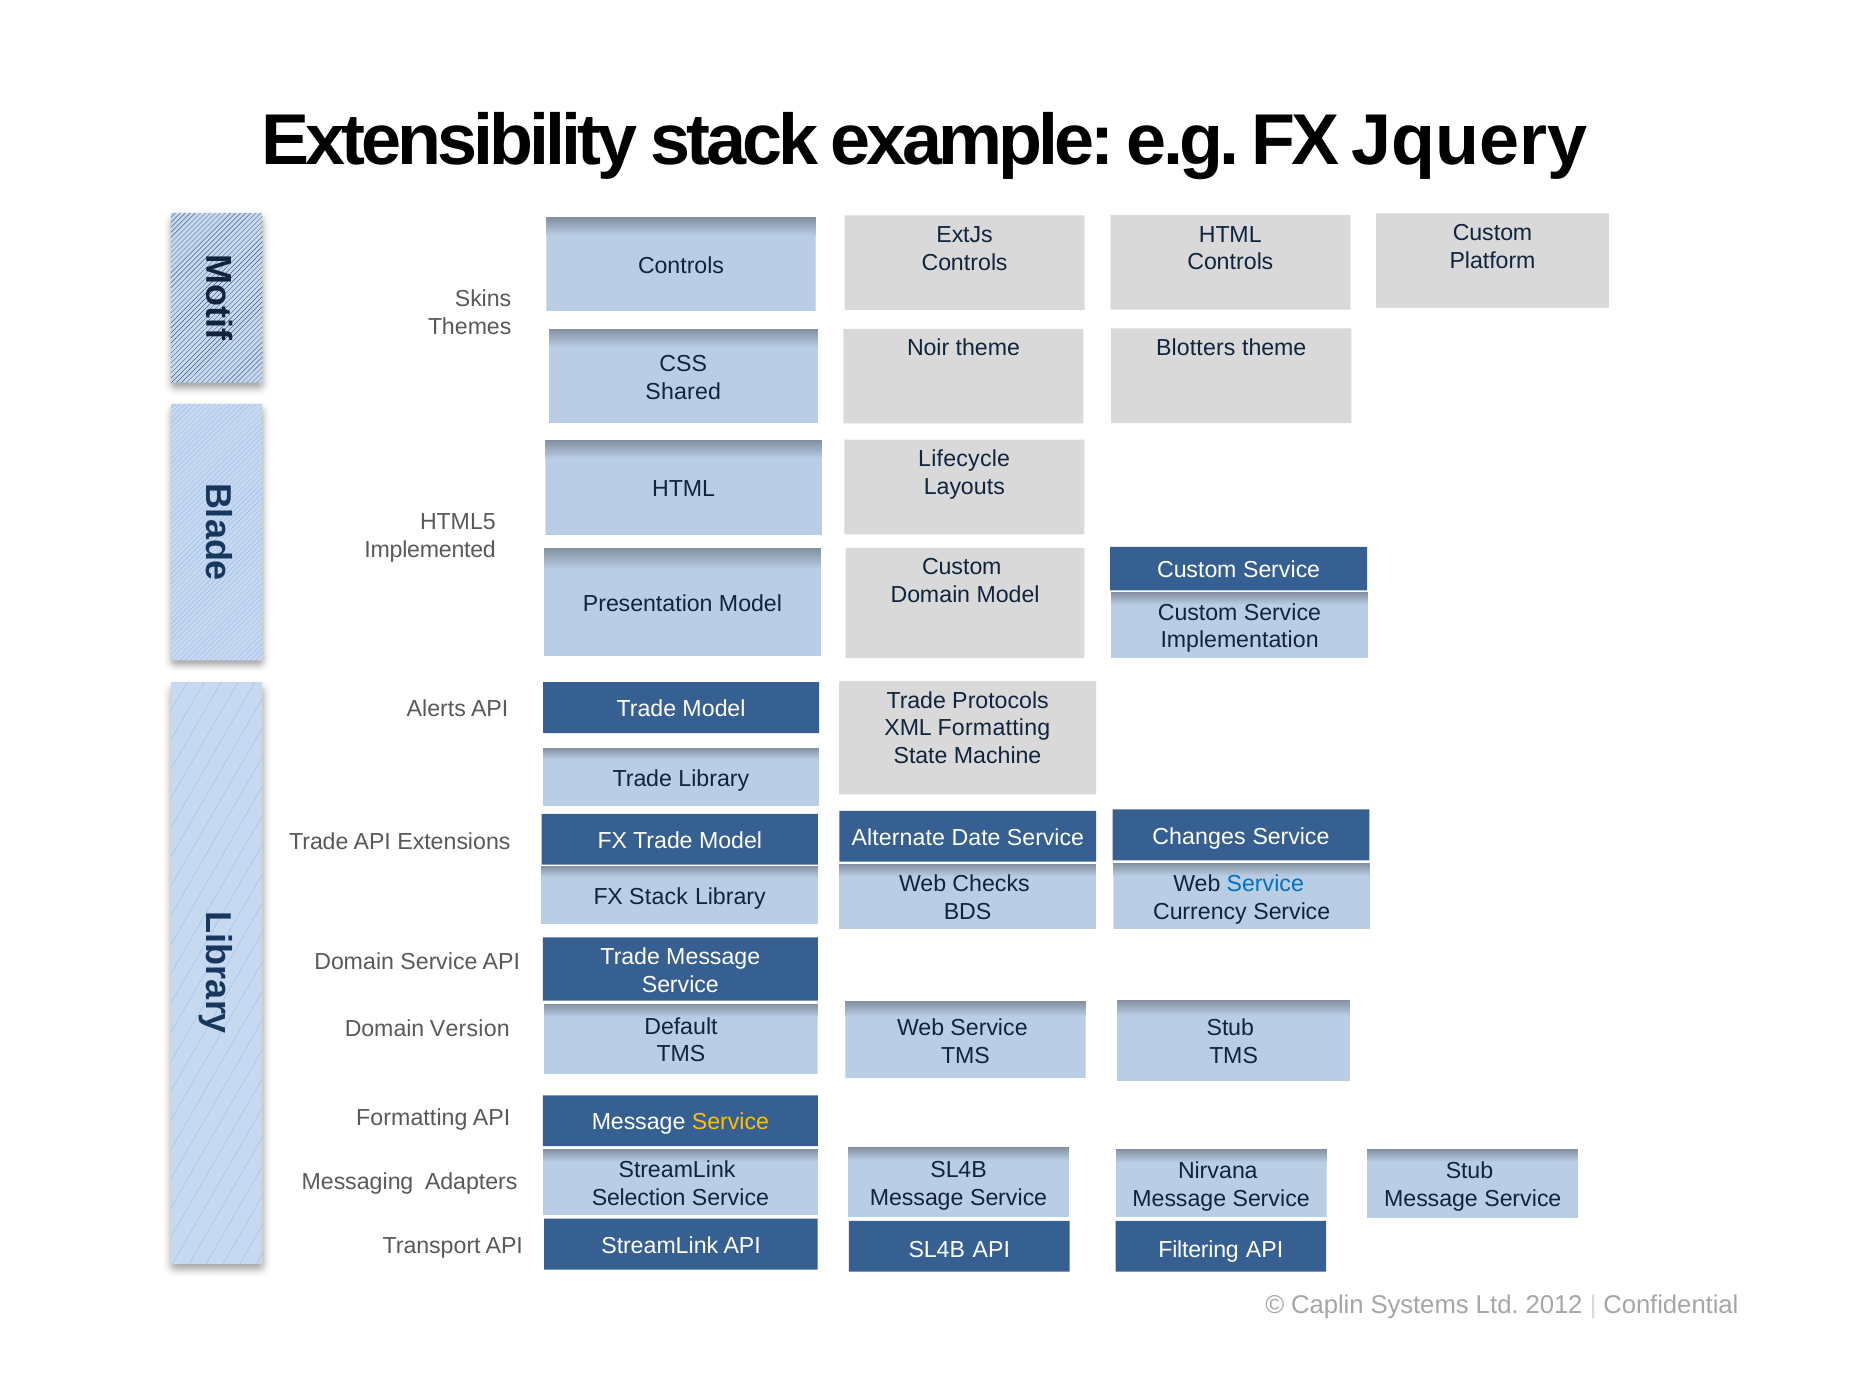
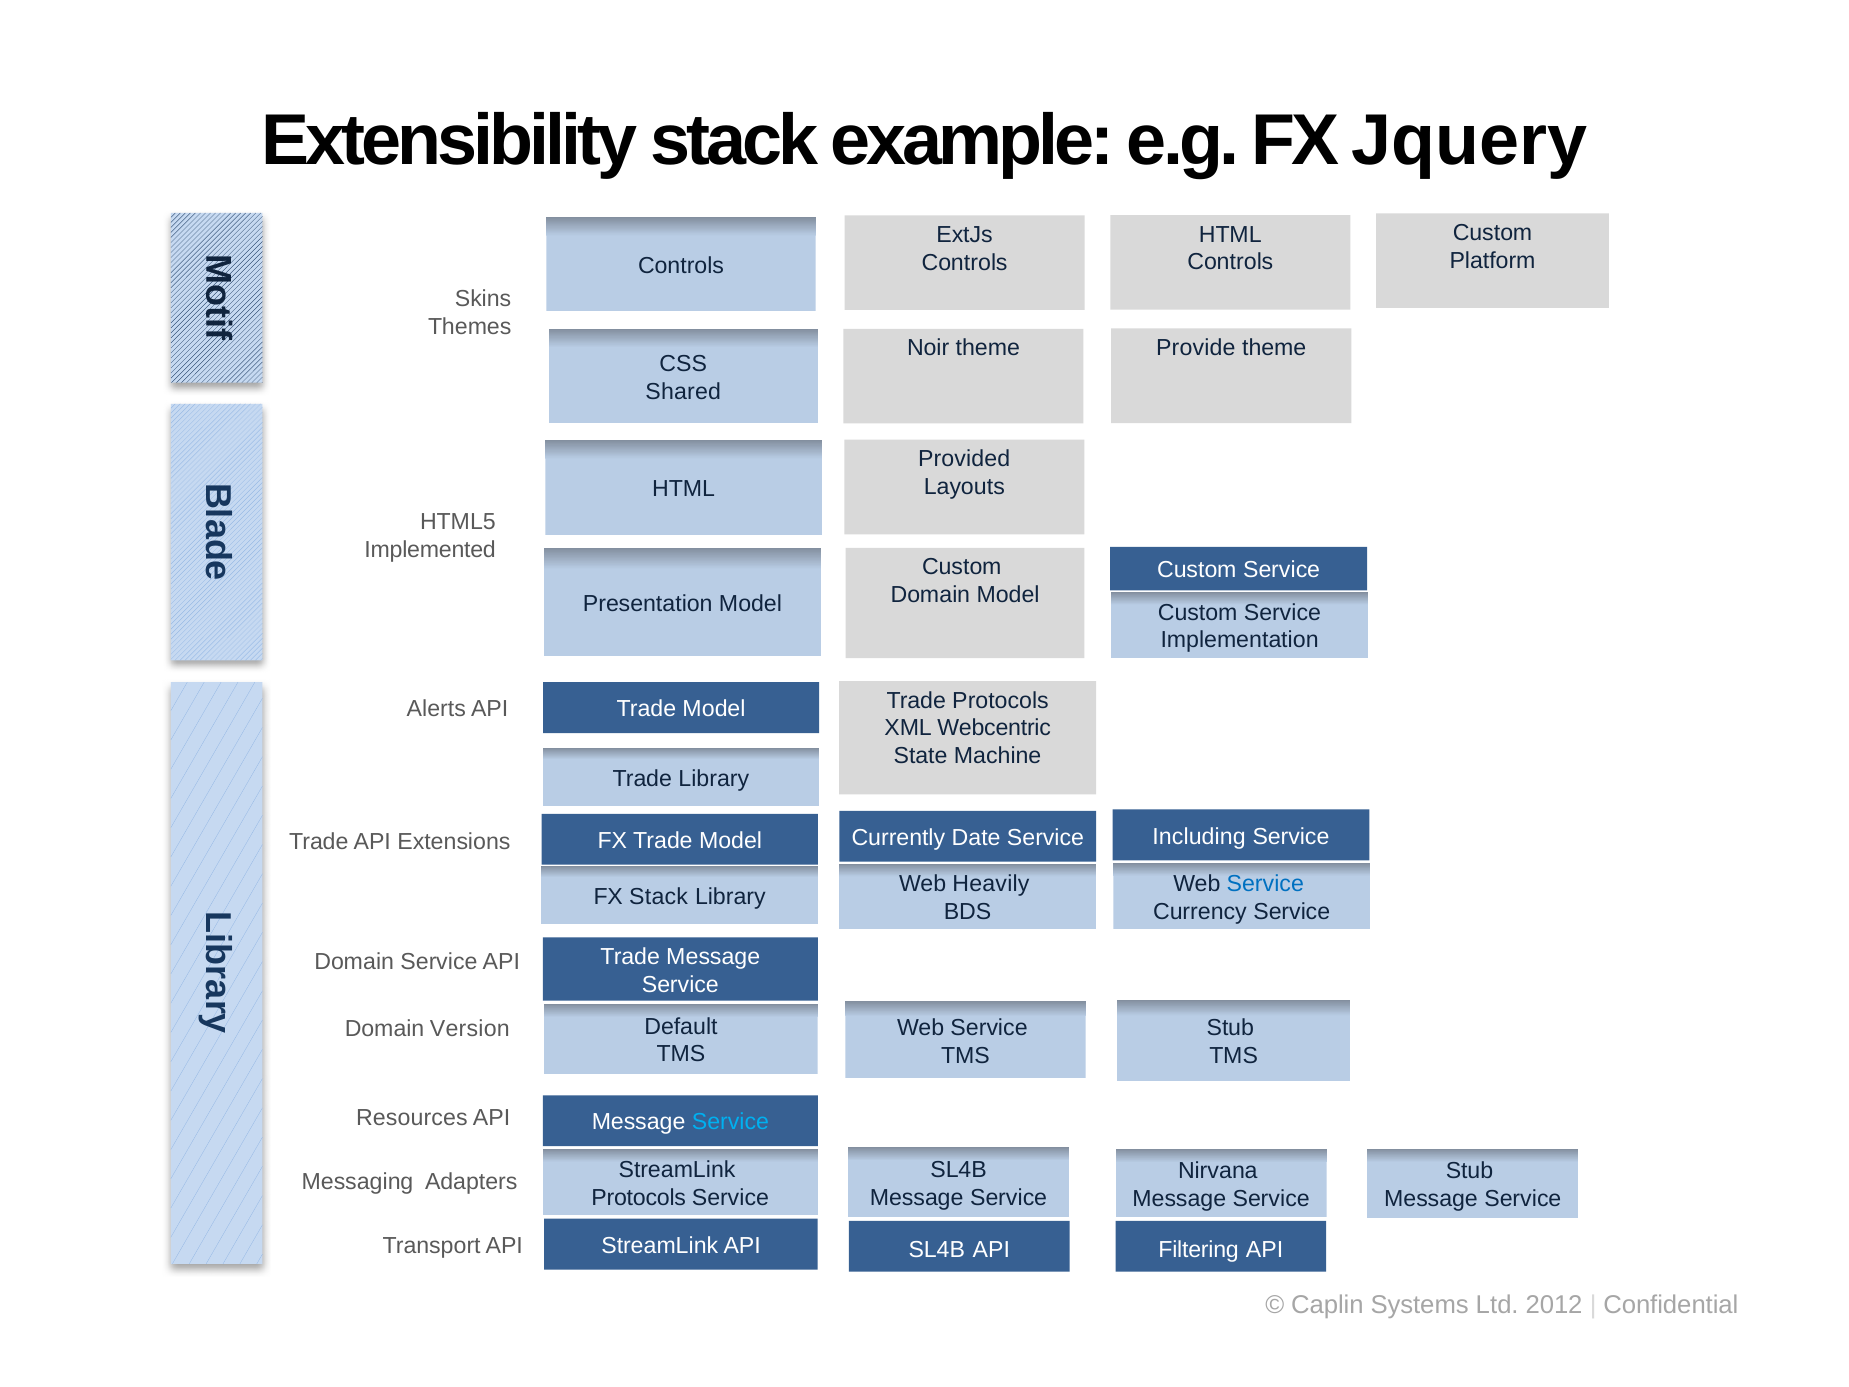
Blotters: Blotters -> Provide (1196, 348)
Lifecycle: Lifecycle -> Provided (964, 459)
XML Formatting: Formatting -> Webcentric (994, 728)
Changes: Changes -> Including (1199, 836)
Alternate: Alternate -> Currently (898, 838)
Checks: Checks -> Heavily (991, 884)
Formatting: Formatting -> Resources (412, 1118)
Service colour: yellow -> light blue (730, 1122)
Selection: Selection -> Protocols (639, 1197)
